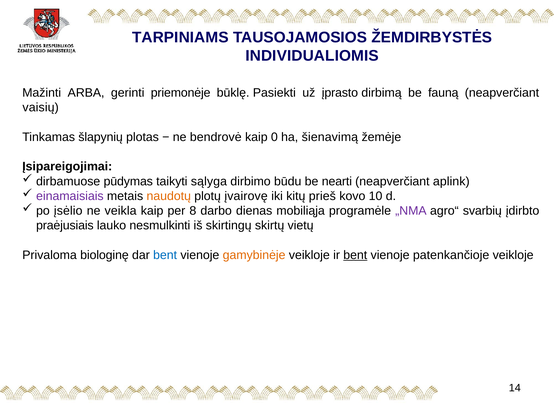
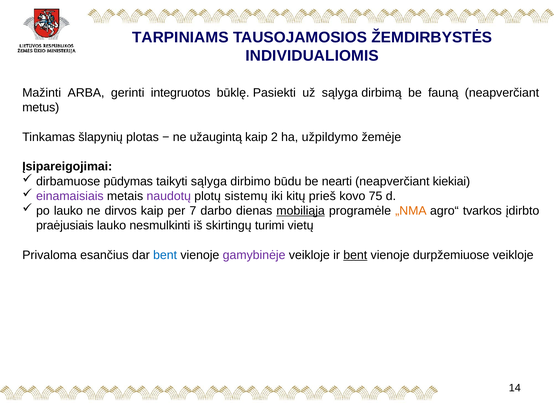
priemonėje: priemonėje -> integruotos (181, 93)
už įprasto: įprasto -> sąlyga (340, 93)
vaisių: vaisių -> metus (41, 108)
bendrovė: bendrovė -> užaugintą (216, 137)
0: 0 -> 2 (274, 137)
šienavimą: šienavimą -> užpildymo (330, 137)
aplink: aplink -> kiekiai (451, 182)
naudotų colour: orange -> purple (169, 196)
įvairovę: įvairovę -> sistemų (246, 196)
10: 10 -> 75 (376, 196)
po įsėlio: įsėlio -> lauko (68, 211)
veikla: veikla -> dirvos (121, 211)
8: 8 -> 7 (193, 211)
mobiliąja underline: none -> present (301, 211)
„NMA colour: purple -> orange (411, 211)
svarbių: svarbių -> tvarkos (482, 211)
skirtų: skirtų -> turimi (270, 226)
biologinę: biologinę -> esančius (104, 255)
gamybinėje colour: orange -> purple (254, 255)
patenkančioje: patenkančioje -> durpžemiuose (451, 255)
